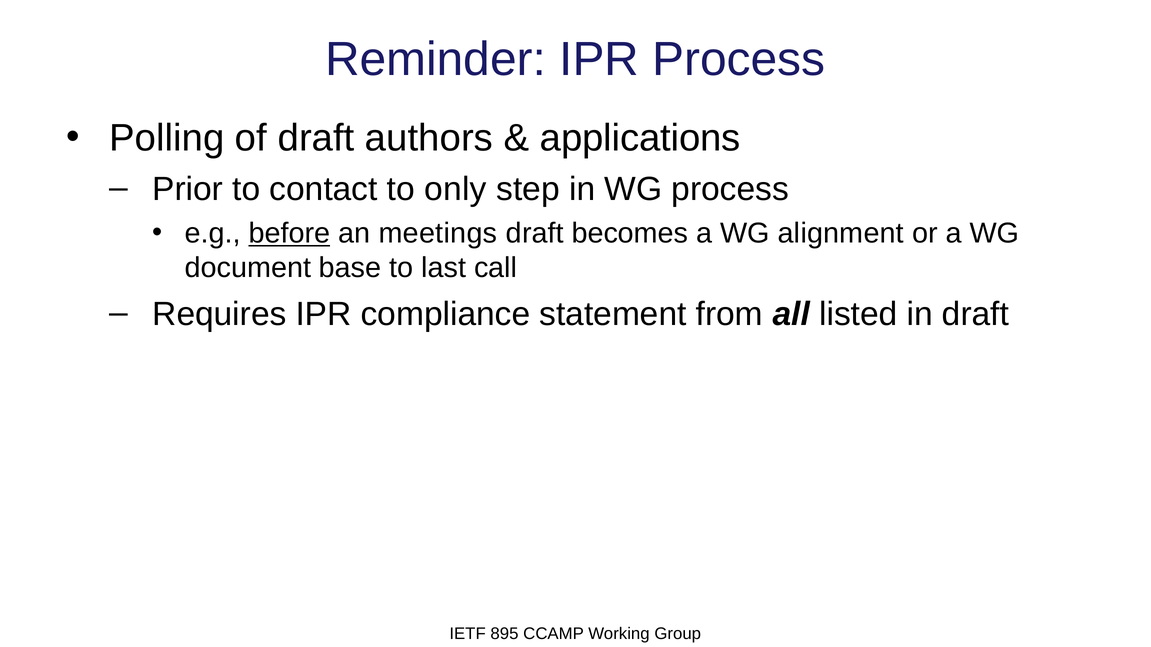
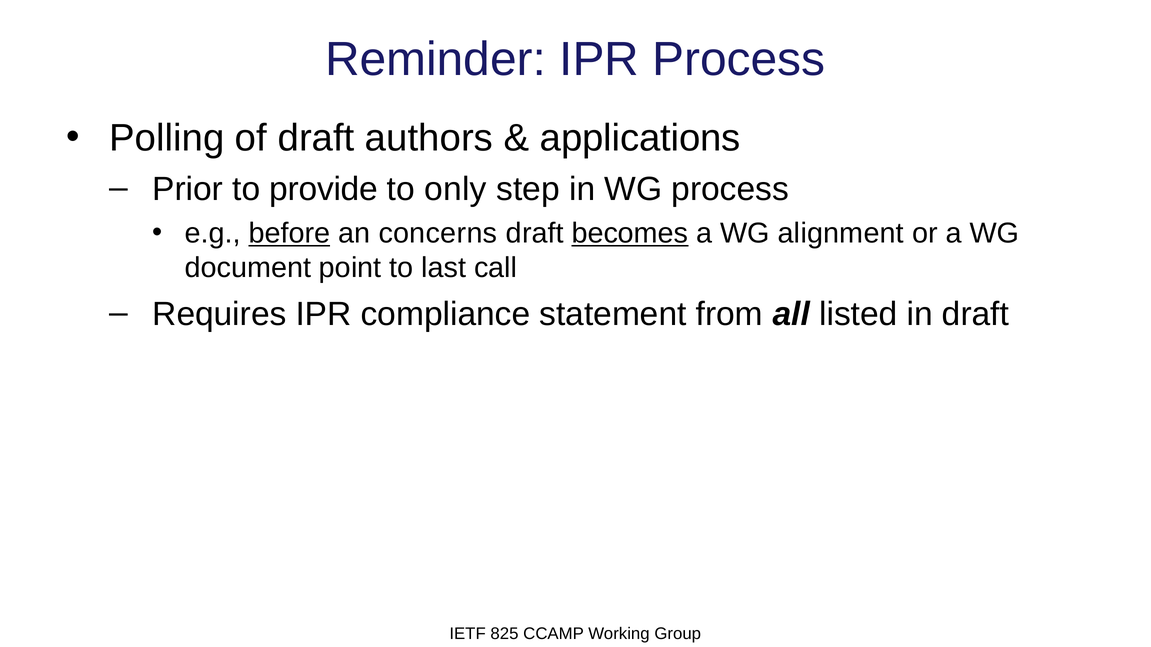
contact: contact -> provide (324, 189)
meetings: meetings -> concerns (438, 234)
becomes underline: none -> present (630, 234)
base: base -> point (350, 268)
895: 895 -> 825 (504, 634)
